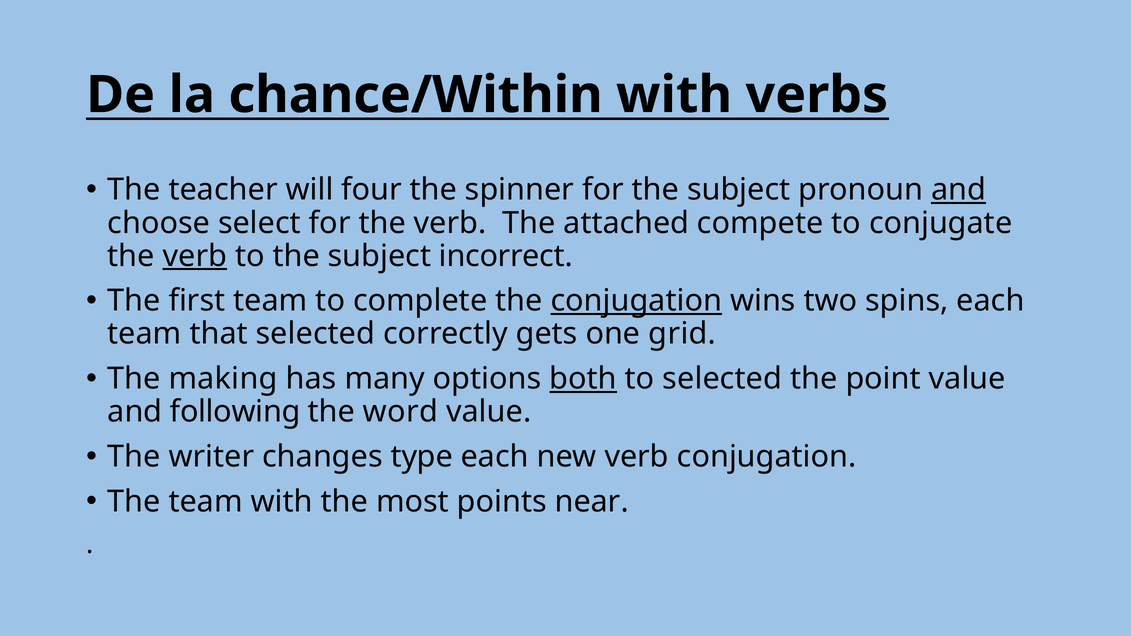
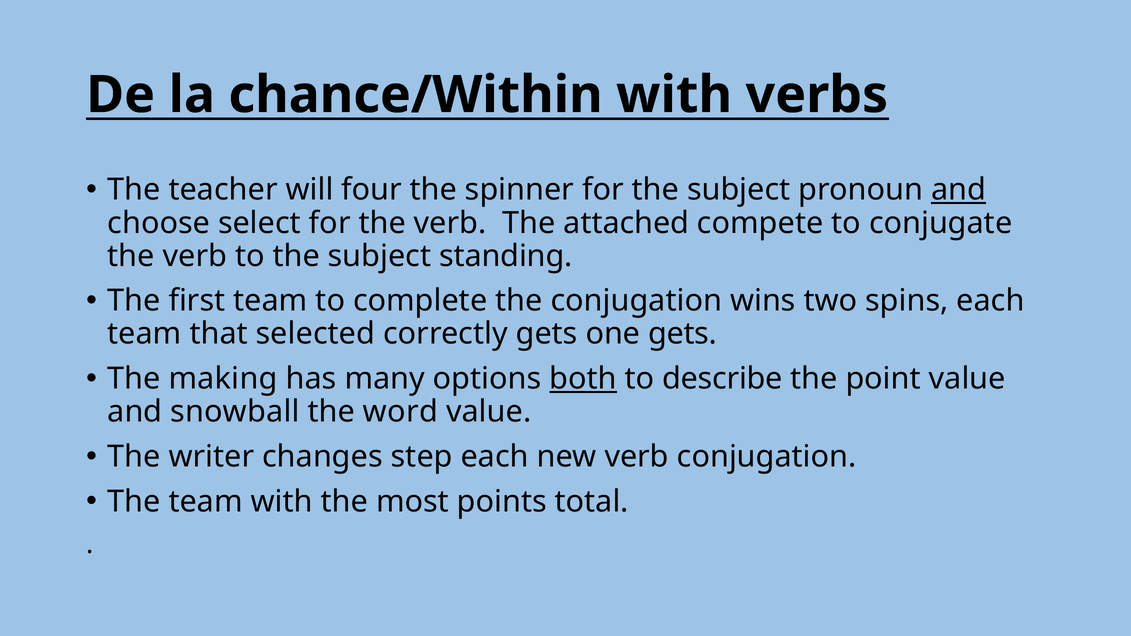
verb underline: present -> none (195, 256)
incorrect: incorrect -> standing (506, 256)
conjugation underline: present -> none (636, 301)
one grid: grid -> gets (683, 334)
to selected: selected -> describe (722, 379)
following: following -> snowball (235, 412)
type: type -> step (422, 457)
near: near -> total (592, 502)
